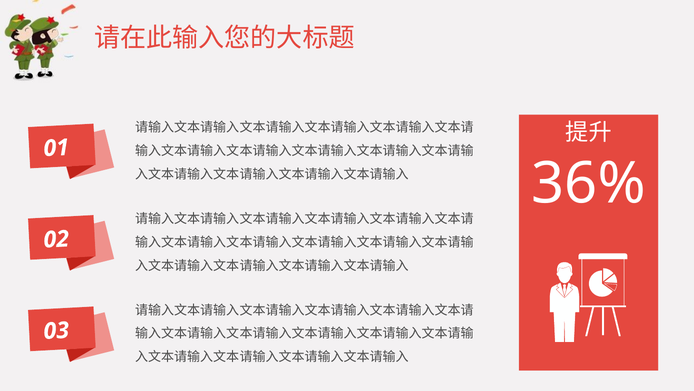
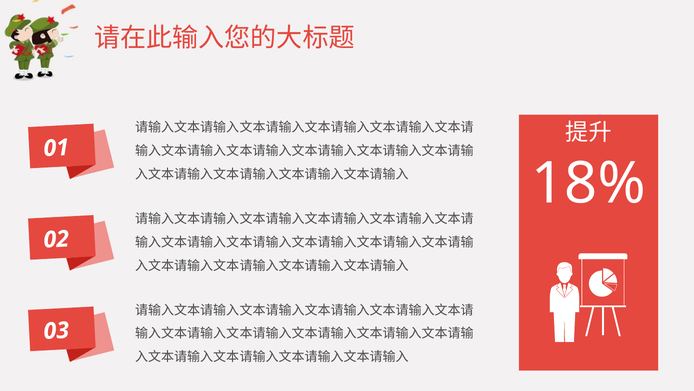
36%: 36% -> 18% (589, 184)
